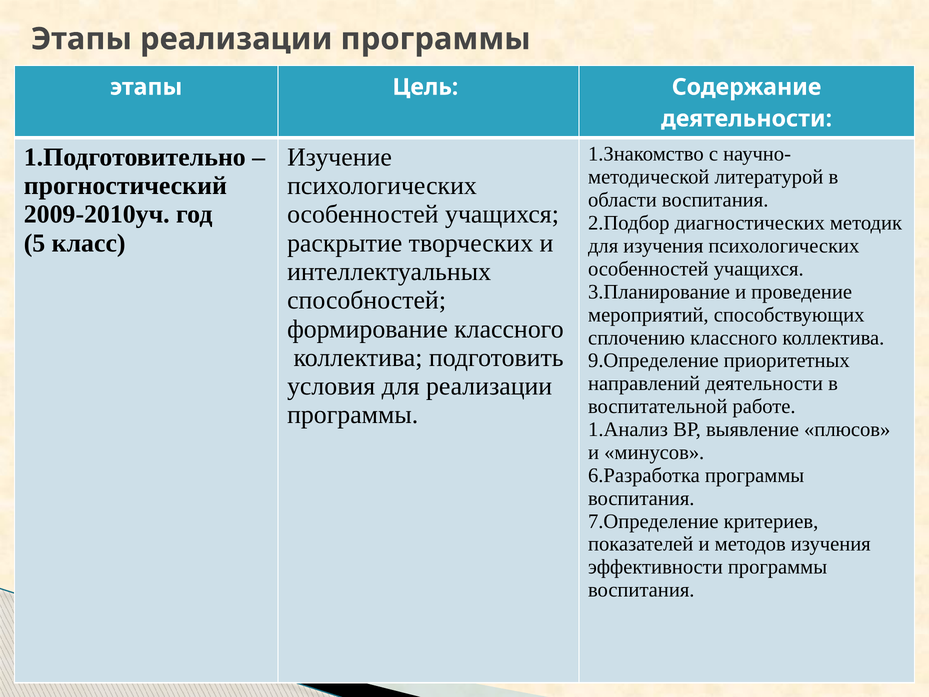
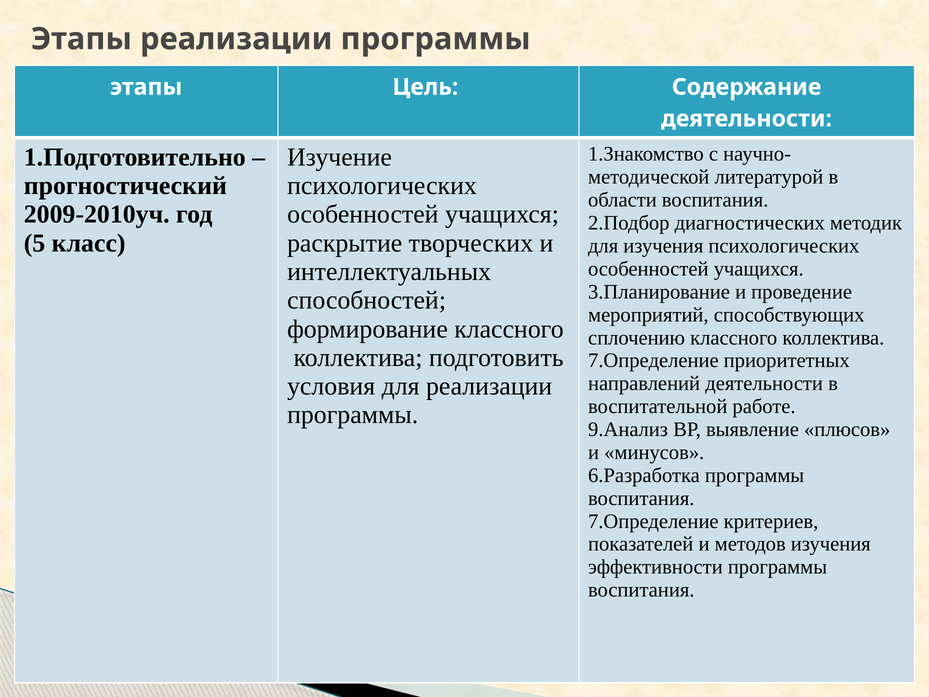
9.Определение: 9.Определение -> 7.Определение (653, 361)
1.Анализ: 1.Анализ -> 9.Анализ (628, 429)
